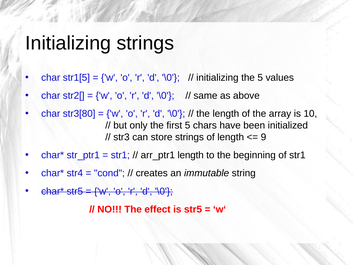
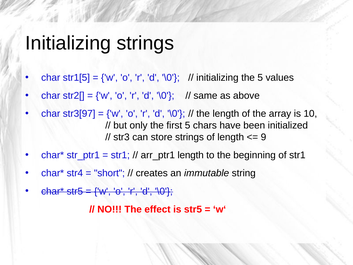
str3[80: str3[80 -> str3[97 (79, 114)
cond: cond -> short (109, 173)
